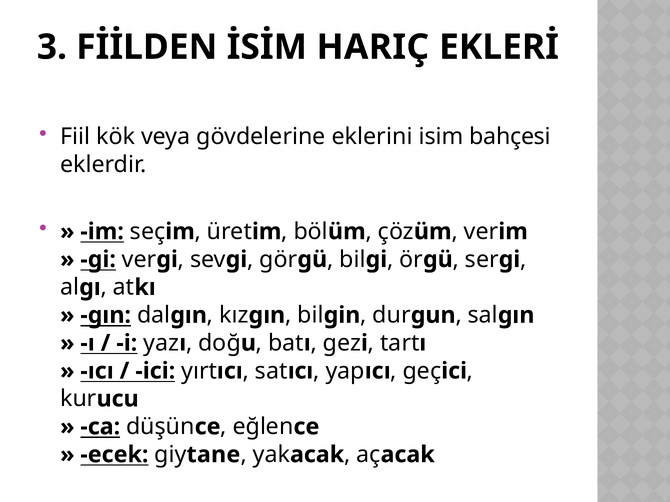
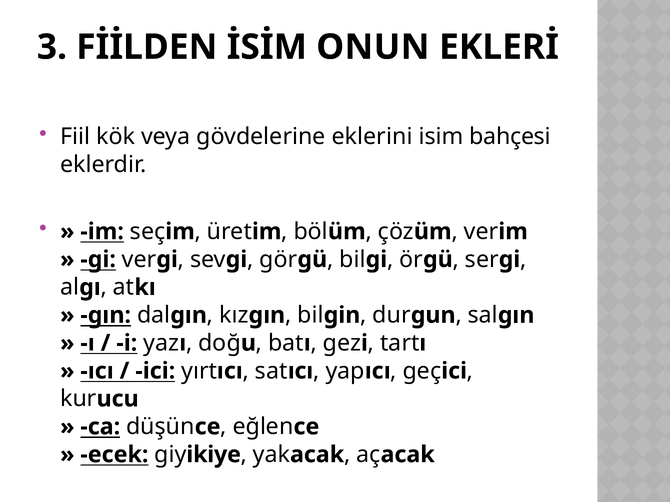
HARIÇ: HARIÇ -> ONUN (373, 47)
tane: tane -> ikiye (214, 455)
